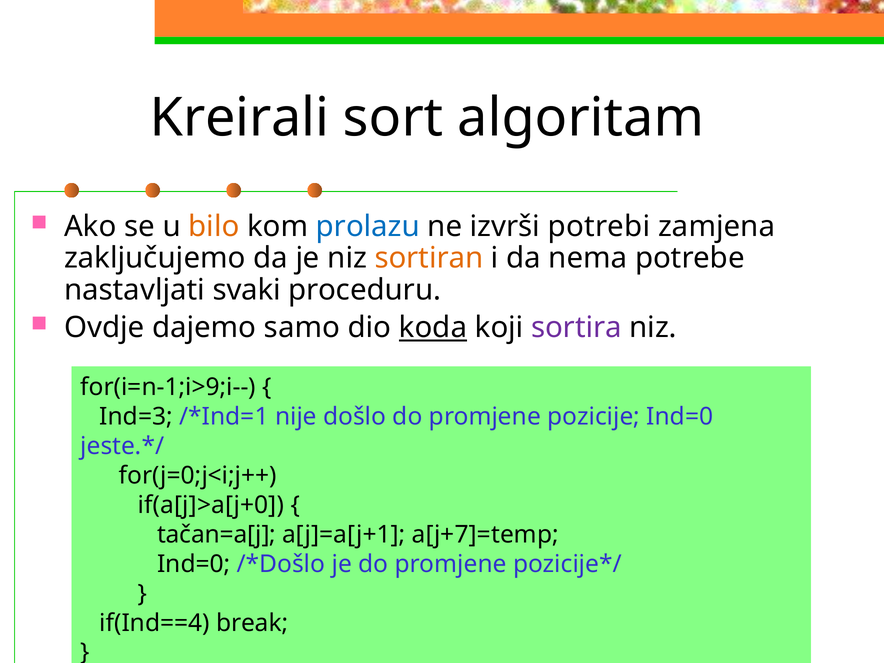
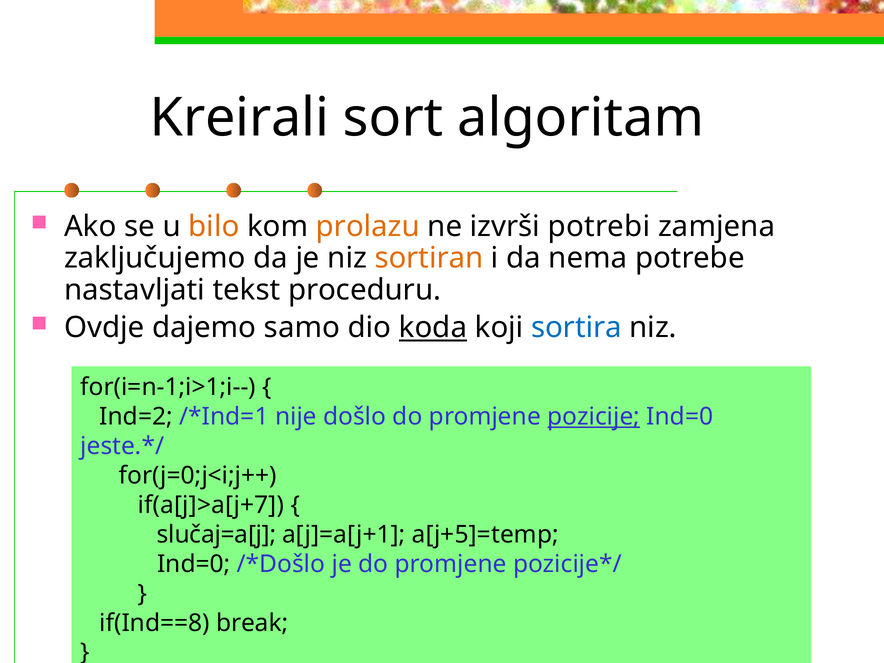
prolazu colour: blue -> orange (368, 226)
svaki: svaki -> tekst (247, 290)
sortira colour: purple -> blue (576, 328)
for(i=n-1;i>9;i--: for(i=n-1;i>9;i-- -> for(i=n-1;i>1;i-- (168, 387)
Ind=3: Ind=3 -> Ind=2 (136, 417)
pozicije underline: none -> present (594, 417)
if(a[j]>a[j+0: if(a[j]>a[j+0 -> if(a[j]>a[j+7 (211, 505)
tačan=a[j: tačan=a[j -> slučaj=a[j (217, 534)
a[j+7]=temp: a[j+7]=temp -> a[j+5]=temp (485, 534)
if(Ind==4: if(Ind==4 -> if(Ind==8 (155, 623)
